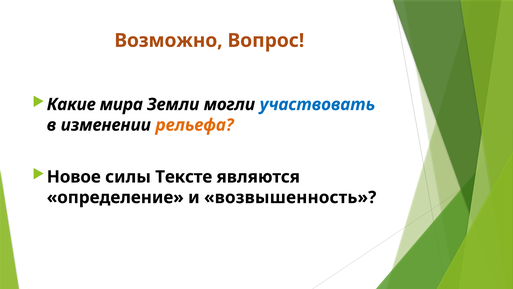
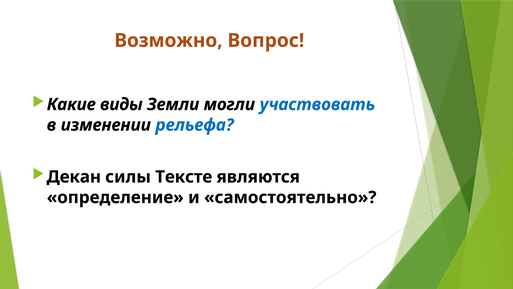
мира: мира -> виды (121, 104)
рельефа colour: orange -> blue (195, 125)
Новое: Новое -> Декан (74, 177)
возвышенность: возвышенность -> самостоятельно (290, 197)
